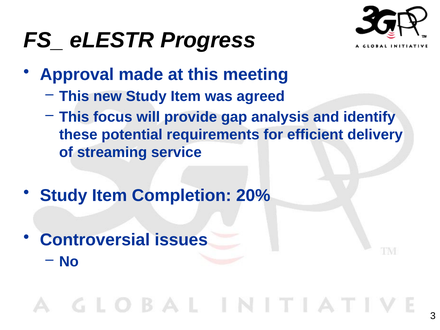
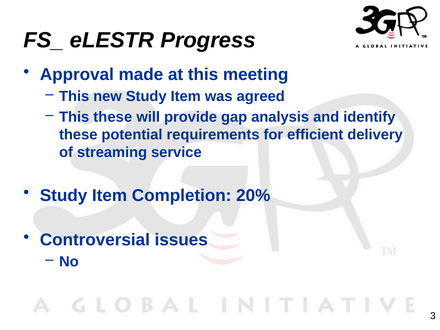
This focus: focus -> these (113, 117)
